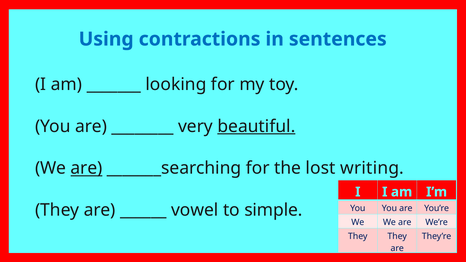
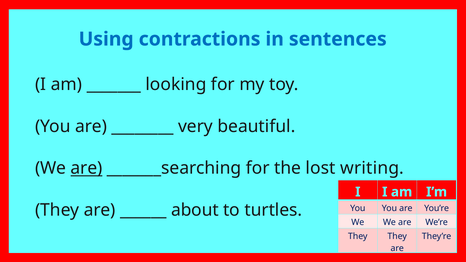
beautiful underline: present -> none (256, 126)
vowel: vowel -> about (195, 210)
simple: simple -> turtles (273, 210)
